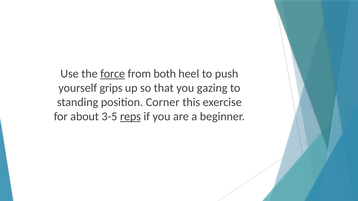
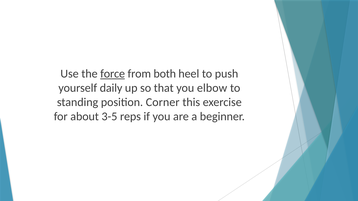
grips: grips -> daily (111, 88)
gazing: gazing -> elbow (212, 88)
reps underline: present -> none (130, 117)
